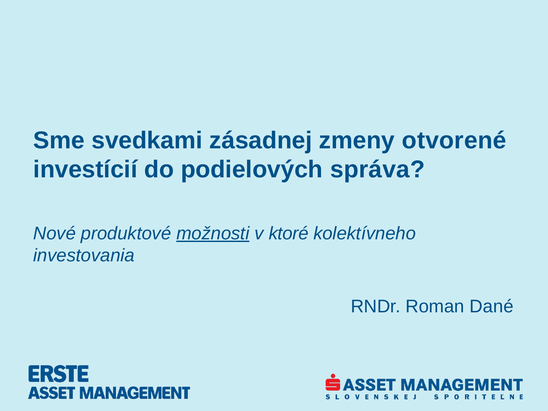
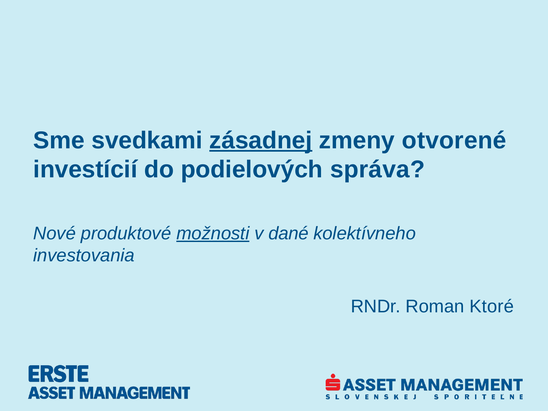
zásadnej underline: none -> present (261, 140)
ktoré: ktoré -> dané (289, 233)
Dané: Dané -> Ktoré (492, 306)
